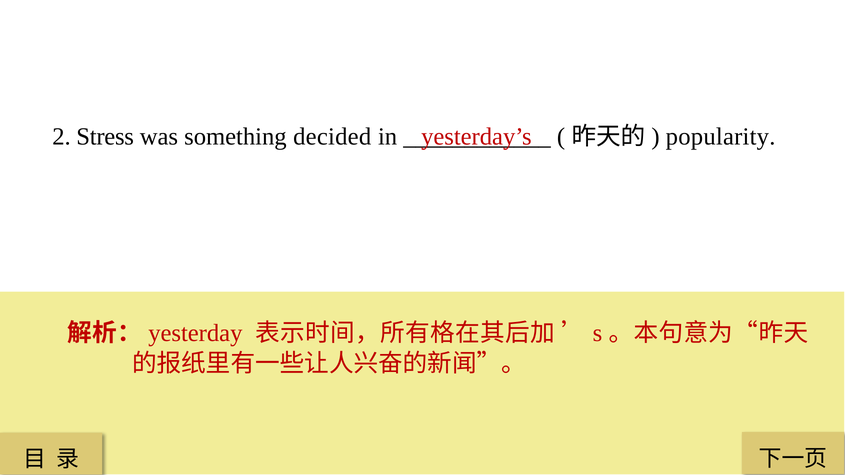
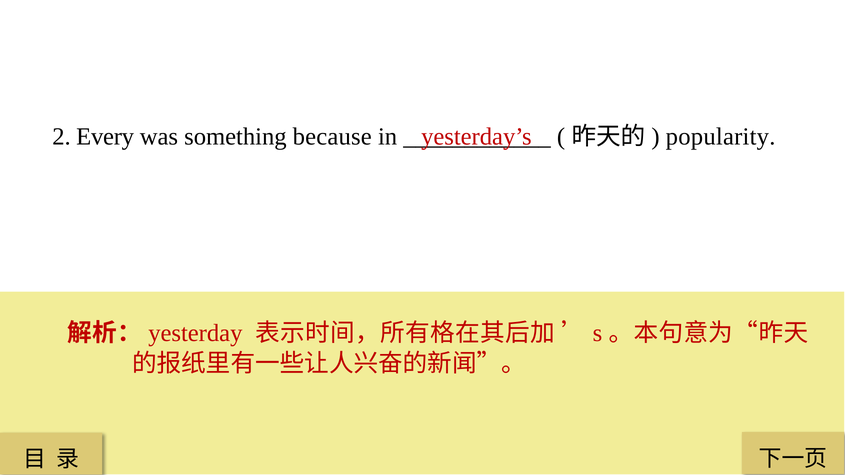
Stress: Stress -> Every (105, 137)
decided: decided -> because (332, 137)
